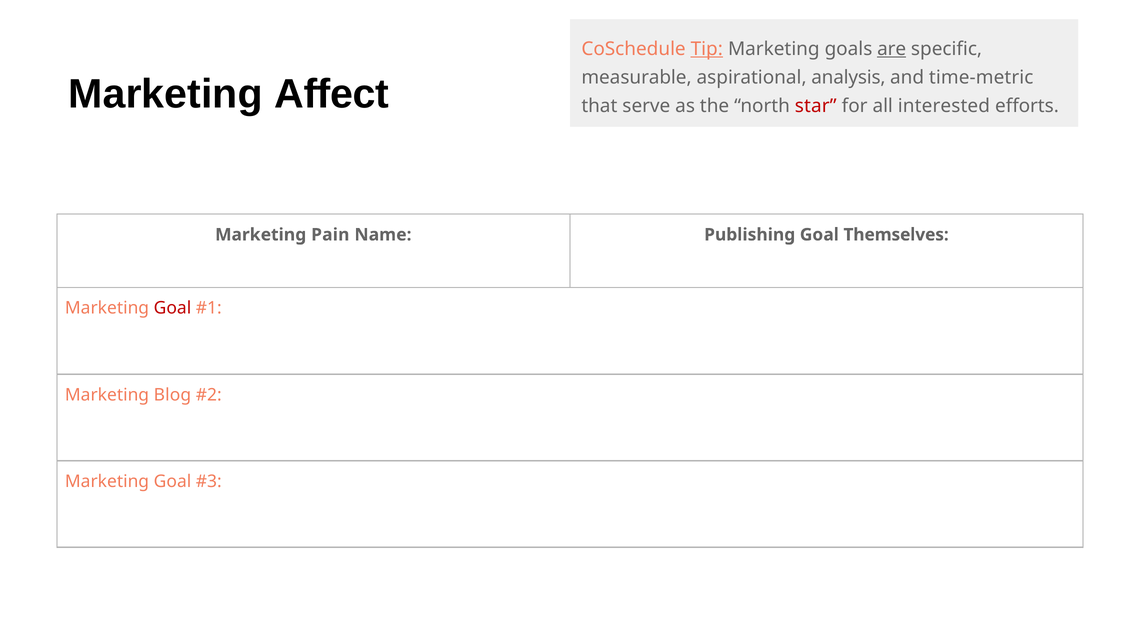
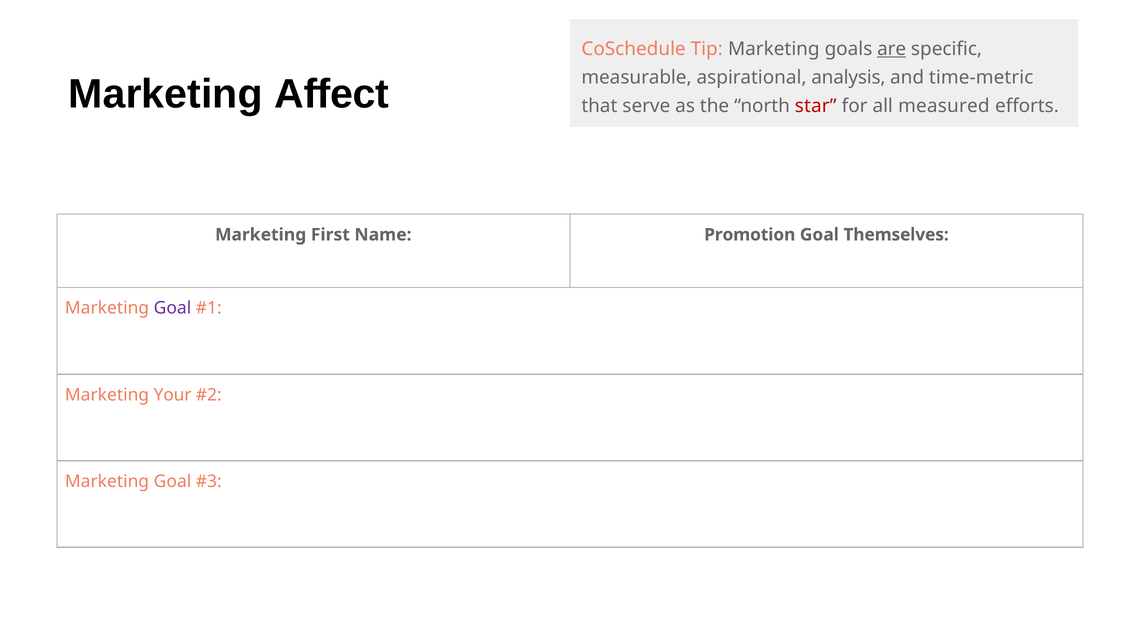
Tip underline: present -> none (707, 49)
interested: interested -> measured (944, 106)
Pain: Pain -> First (330, 235)
Publishing: Publishing -> Promotion (750, 235)
Goal colour: red -> purple (172, 308)
Blog: Blog -> Your (173, 395)
